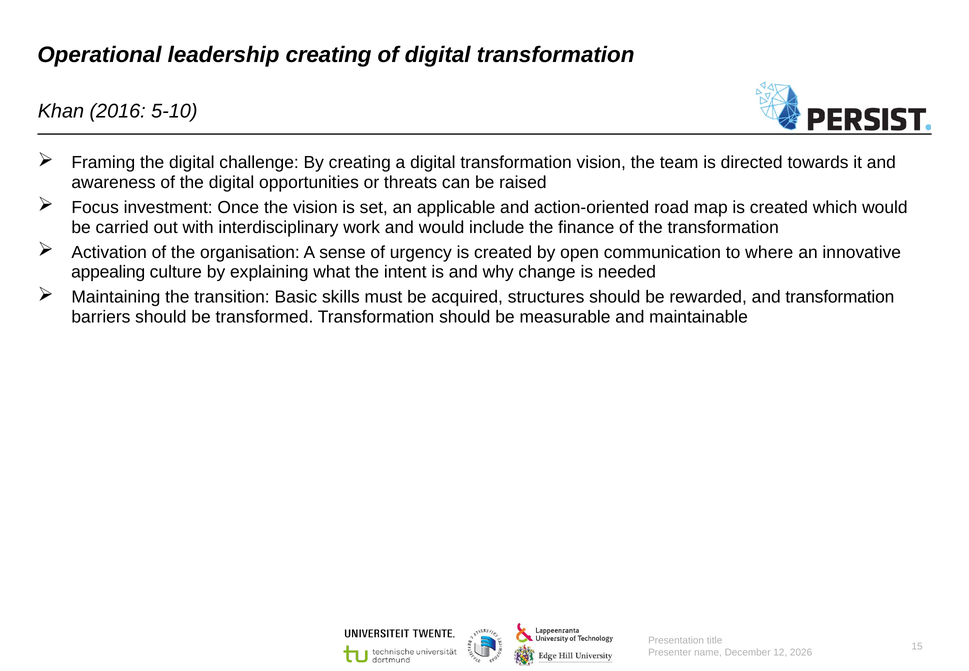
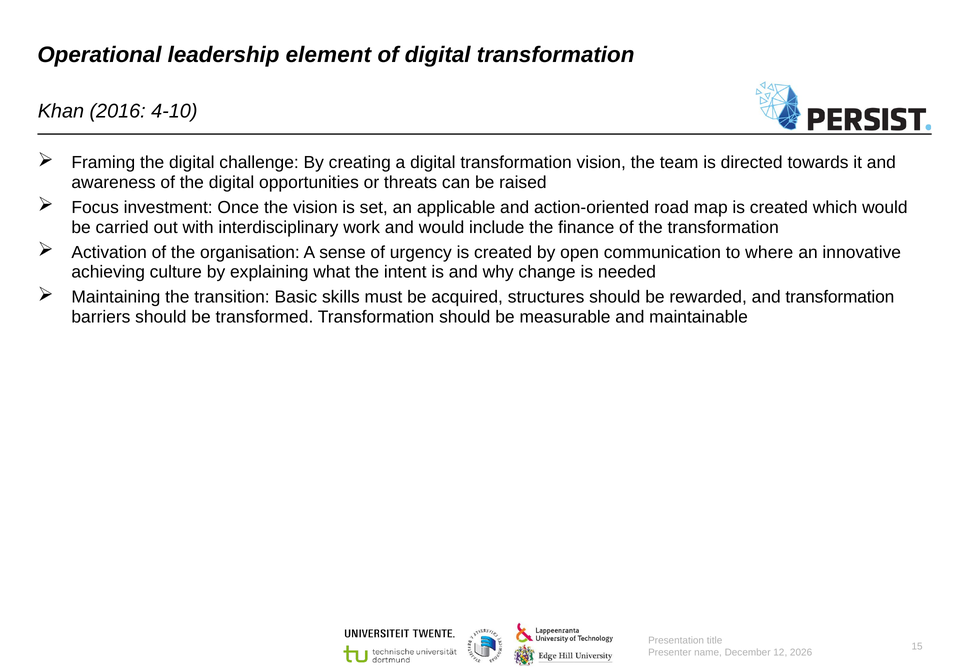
leadership creating: creating -> element (328, 55)
5-10: 5-10 -> 4-10 (174, 111)
appealing: appealing -> achieving (108, 272)
